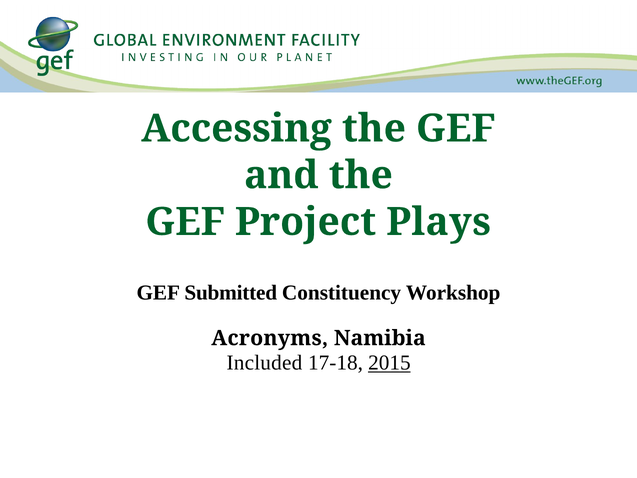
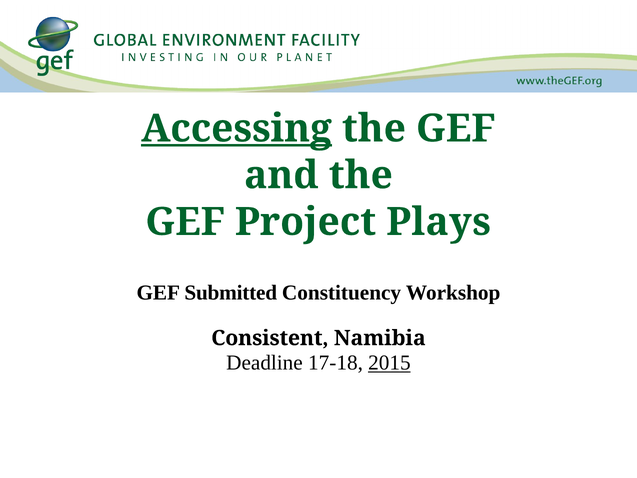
Accessing underline: none -> present (236, 129)
Acronyms: Acronyms -> Consistent (270, 338)
Included: Included -> Deadline (265, 363)
